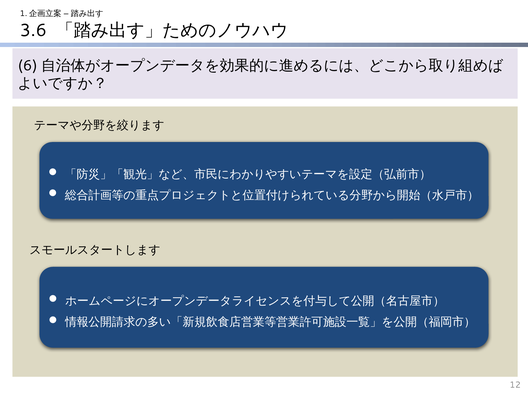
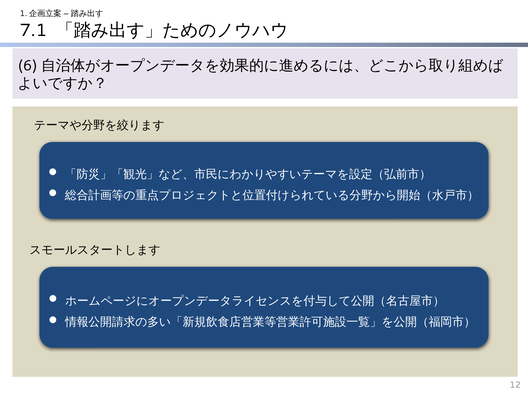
3.6: 3.6 -> 7.1 (33, 30)
